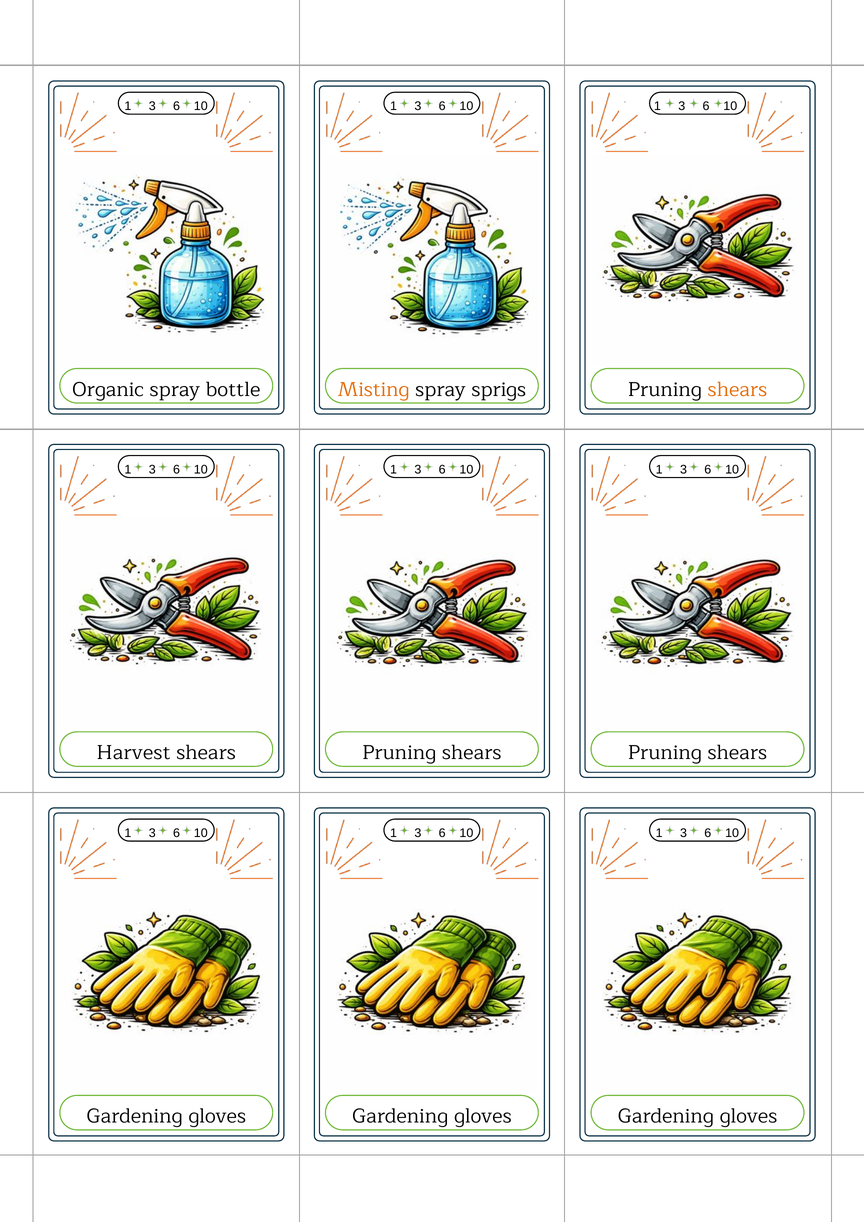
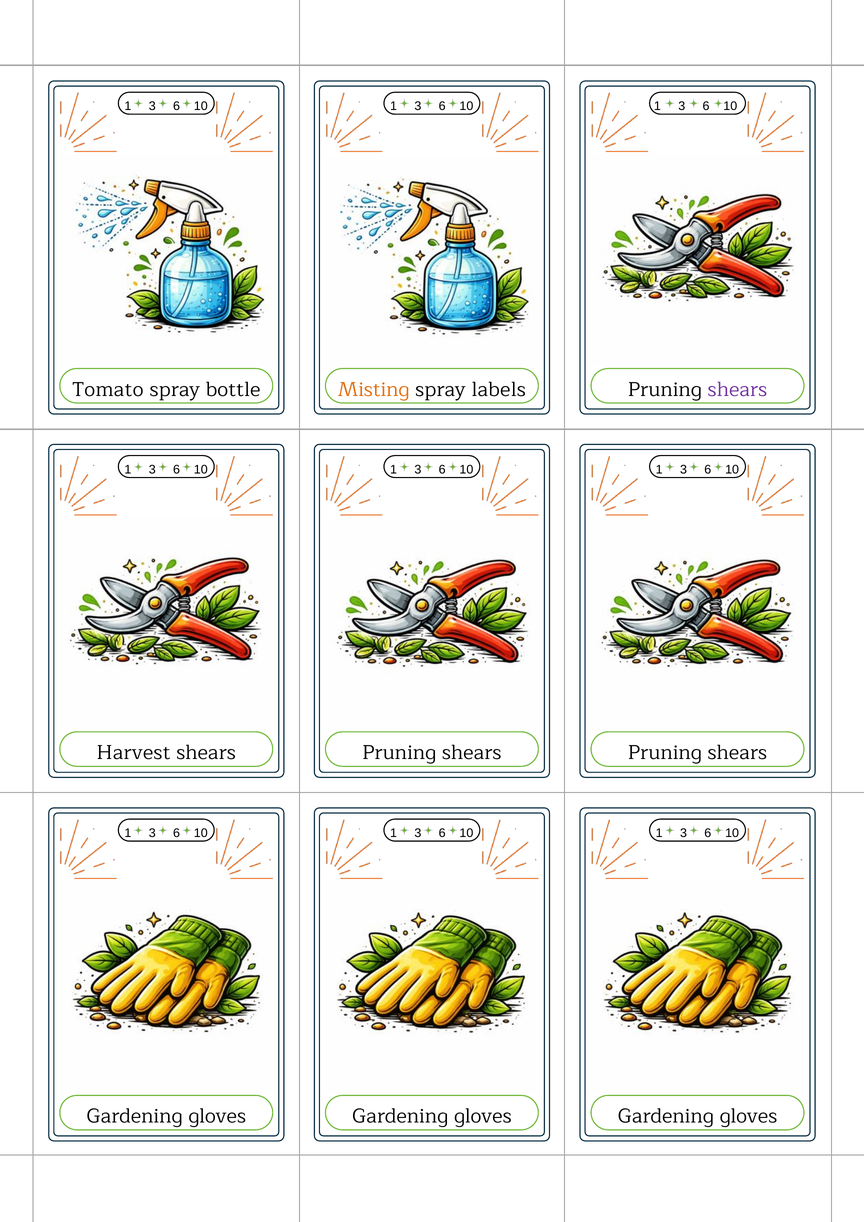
Organic: Organic -> Tomato (108, 389)
sprigs: sprigs -> labels (499, 389)
shears colour: orange -> purple (737, 389)
